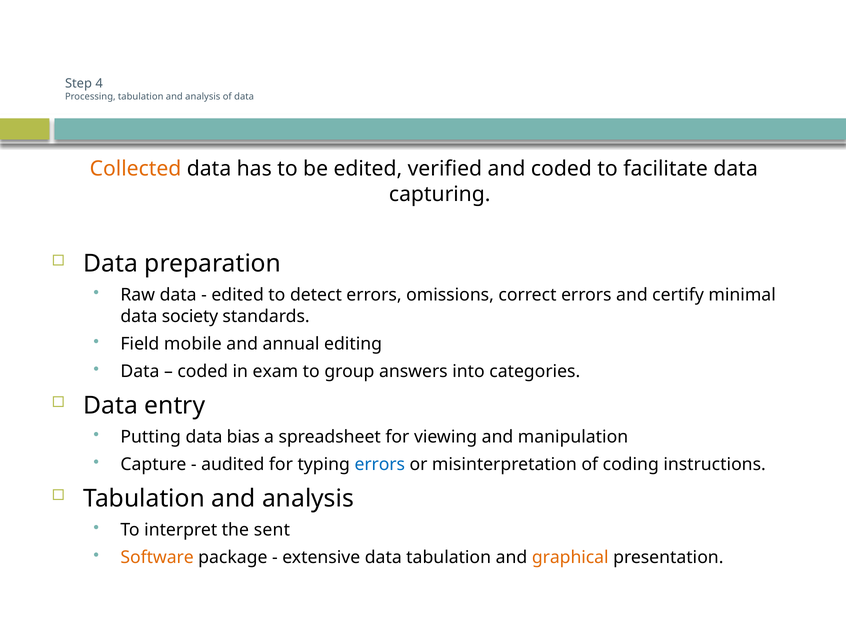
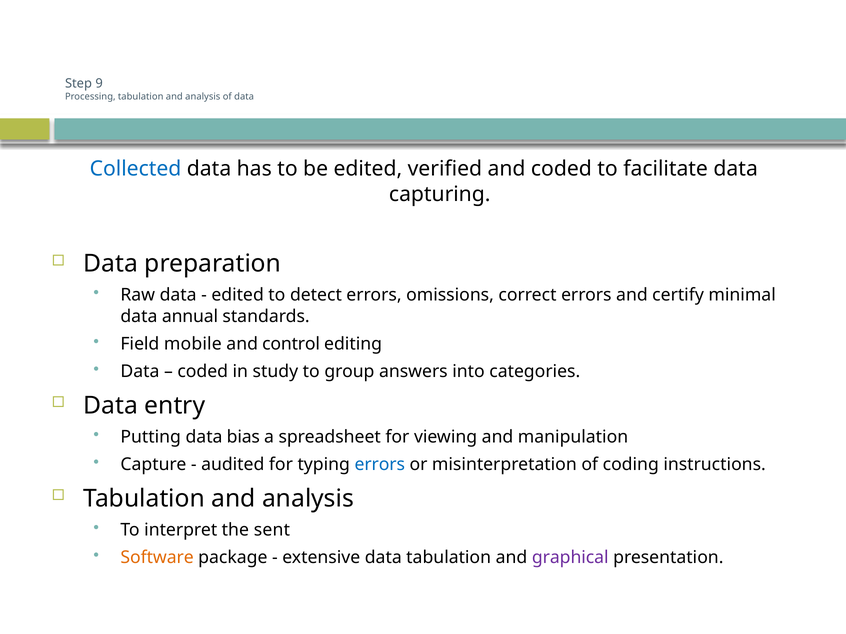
4: 4 -> 9 (99, 84)
Collected colour: orange -> blue (136, 169)
society: society -> annual (190, 317)
annual: annual -> control (291, 344)
exam: exam -> study (275, 372)
graphical colour: orange -> purple (570, 558)
